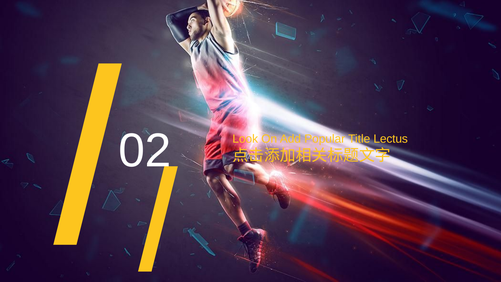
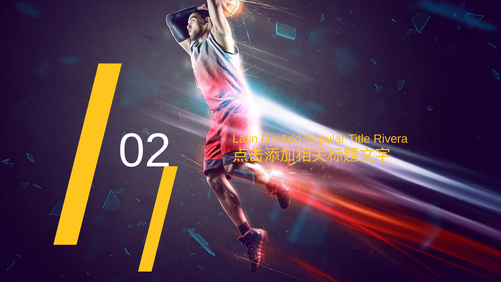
Look: Look -> Latin (245, 139)
Lectus: Lectus -> Rivera (391, 139)
